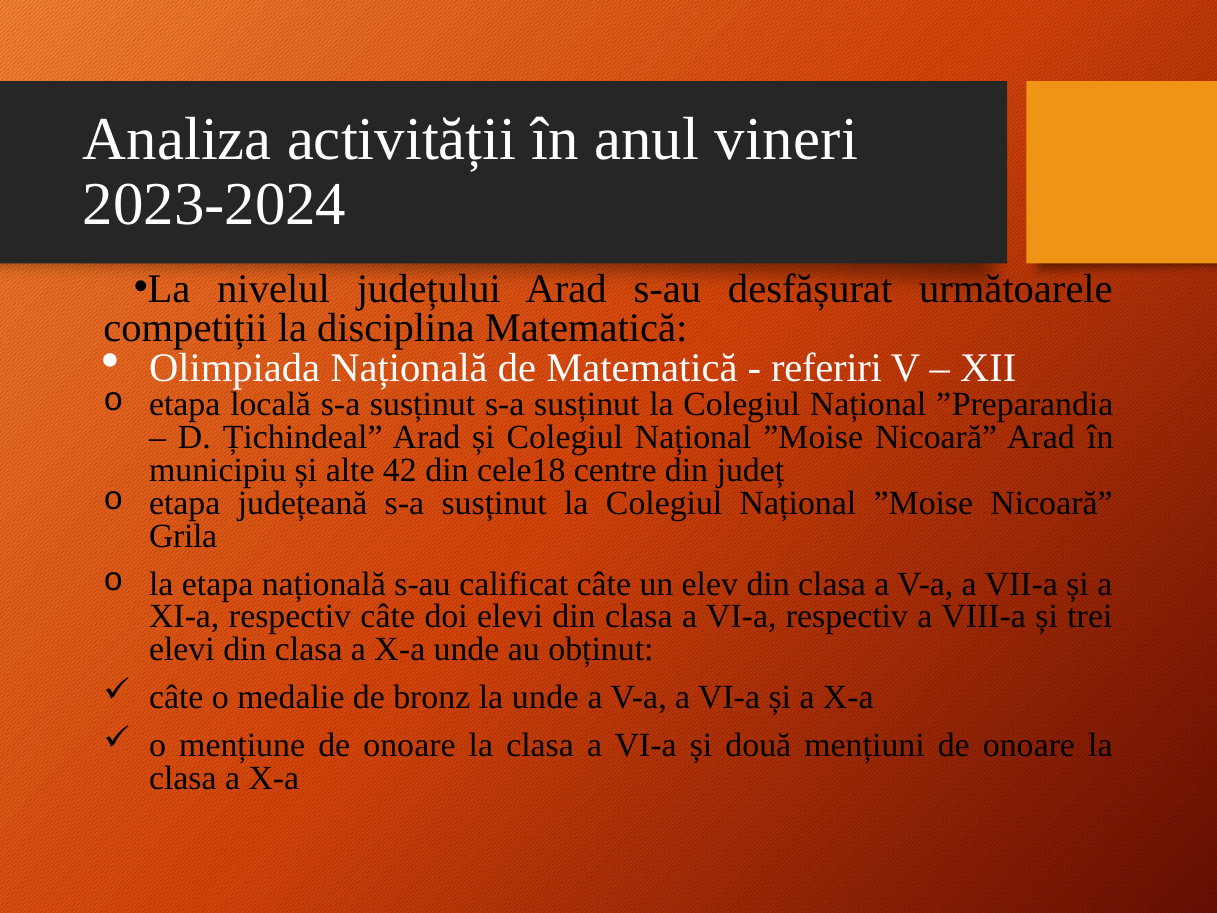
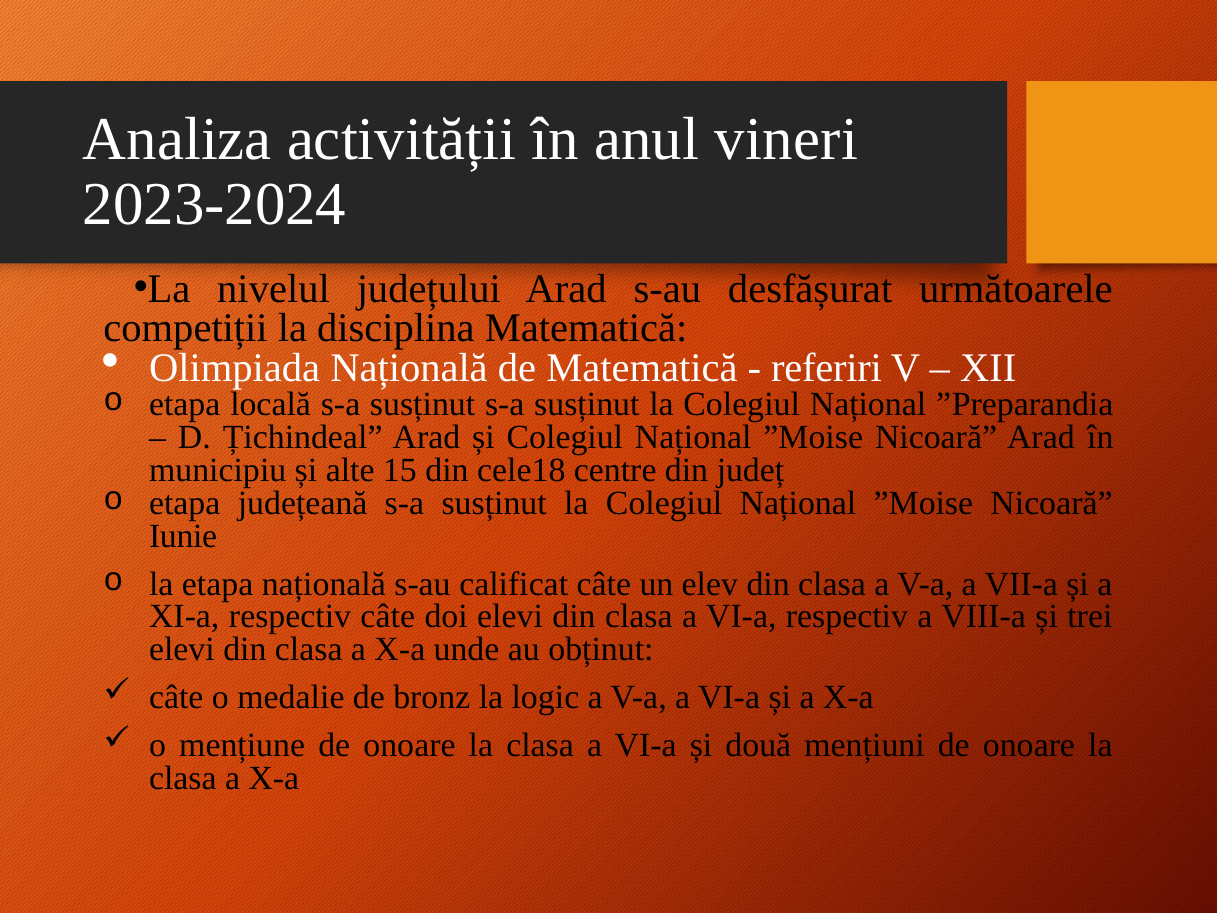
42: 42 -> 15 (400, 470)
Grila: Grila -> Iunie (183, 536)
la unde: unde -> logic (545, 698)
